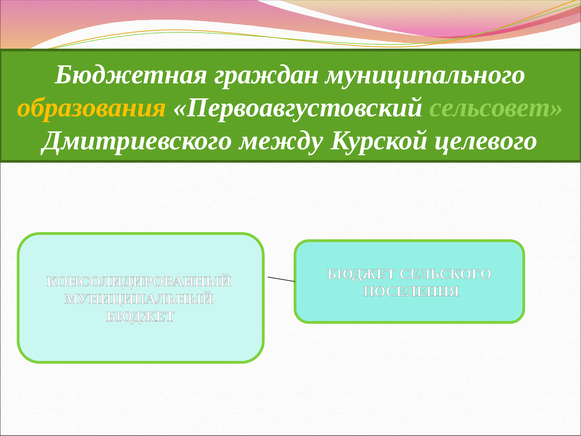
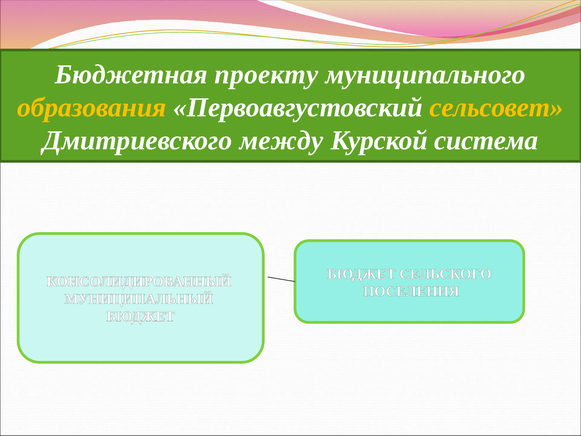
граждан: граждан -> проекту (266, 75)
сельсовет colour: light green -> yellow (497, 107)
целевого: целевого -> система (486, 140)
